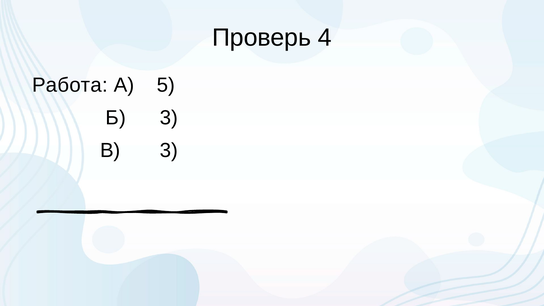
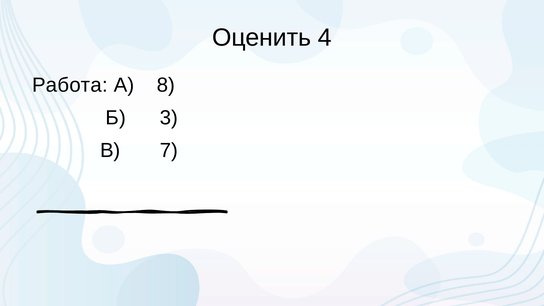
Проверь: Проверь -> Оценить (262, 38)
5: 5 -> 8 (166, 85)
В 3: 3 -> 7 (169, 150)
